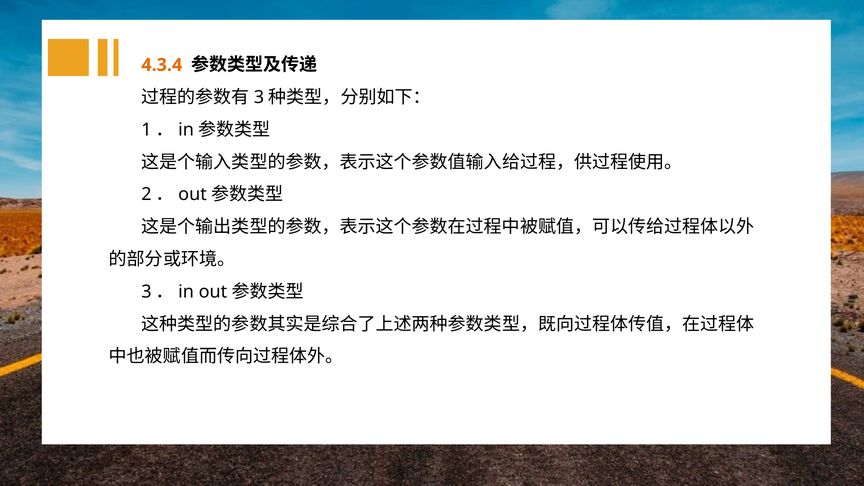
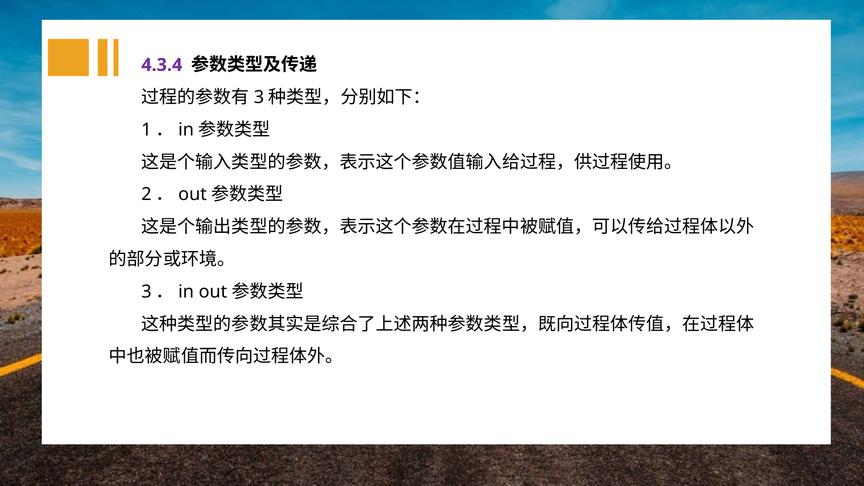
4.3.4 colour: orange -> purple (162, 65)
